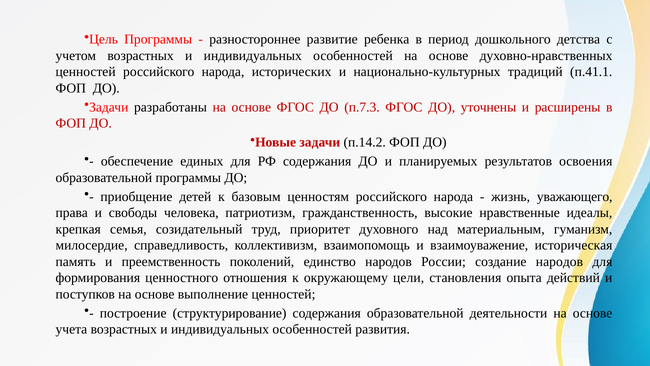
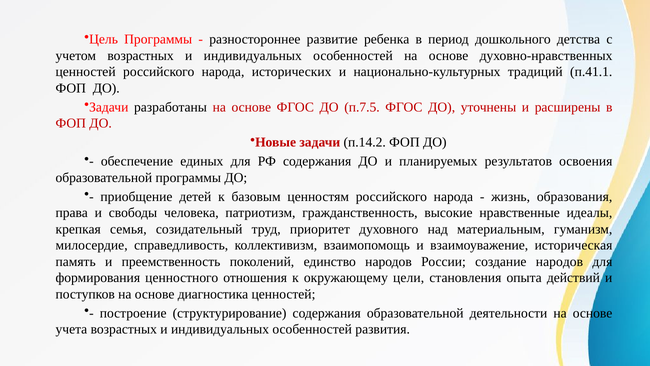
п.7.3: п.7.3 -> п.7.5 (362, 107)
уважающего: уважающего -> образования (575, 196)
выполнение: выполнение -> диагностика (213, 294)
